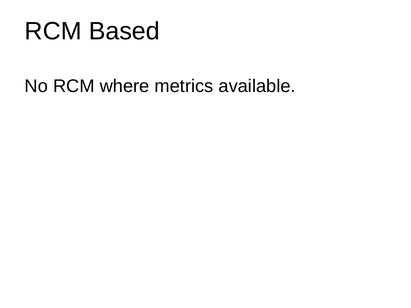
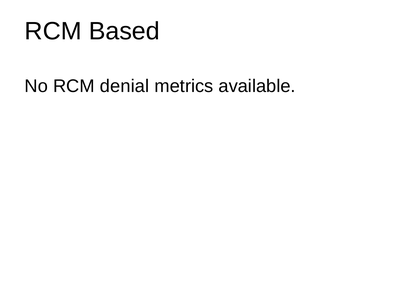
where: where -> denial (124, 86)
